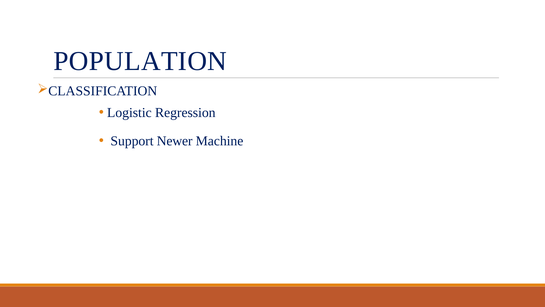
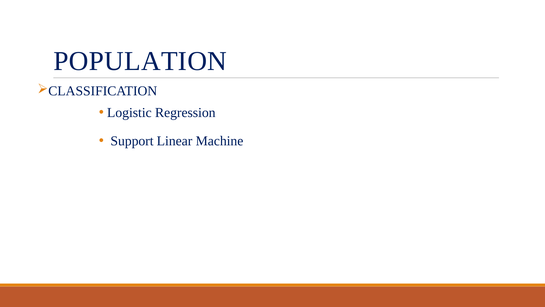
Newer: Newer -> Linear (175, 141)
